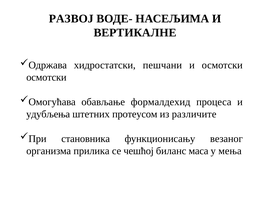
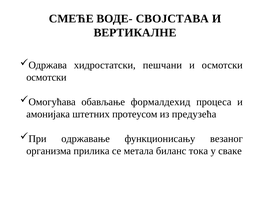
РАЗВОЈ: РАЗВОЈ -> СМЕЋЕ (71, 19)
НАСЕЉИМА: НАСЕЉИМА -> СВОЈСТАВА (172, 19)
удубљења: удубљења -> амонијака (48, 114)
различите: различите -> предузећа (194, 114)
становника: становника -> одржавање (86, 139)
чешћој: чешћој -> метала (139, 151)
маса: маса -> тока (198, 151)
мења: мења -> сваке (230, 151)
